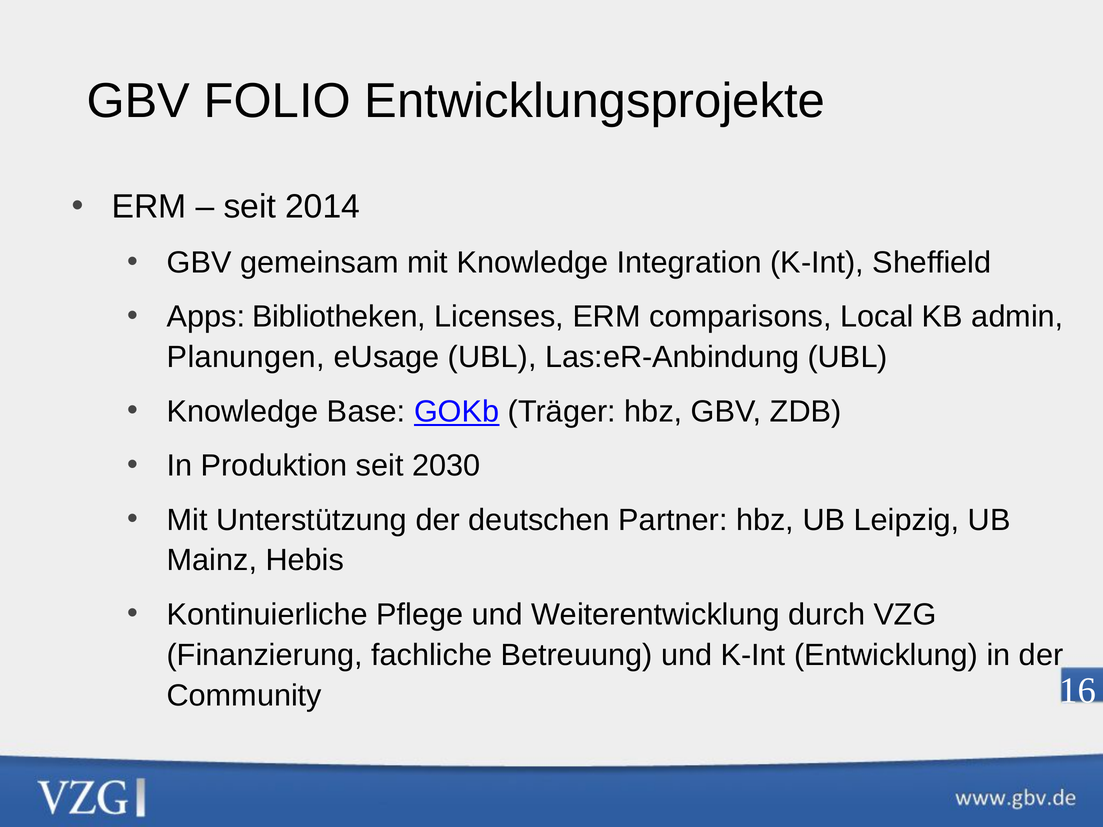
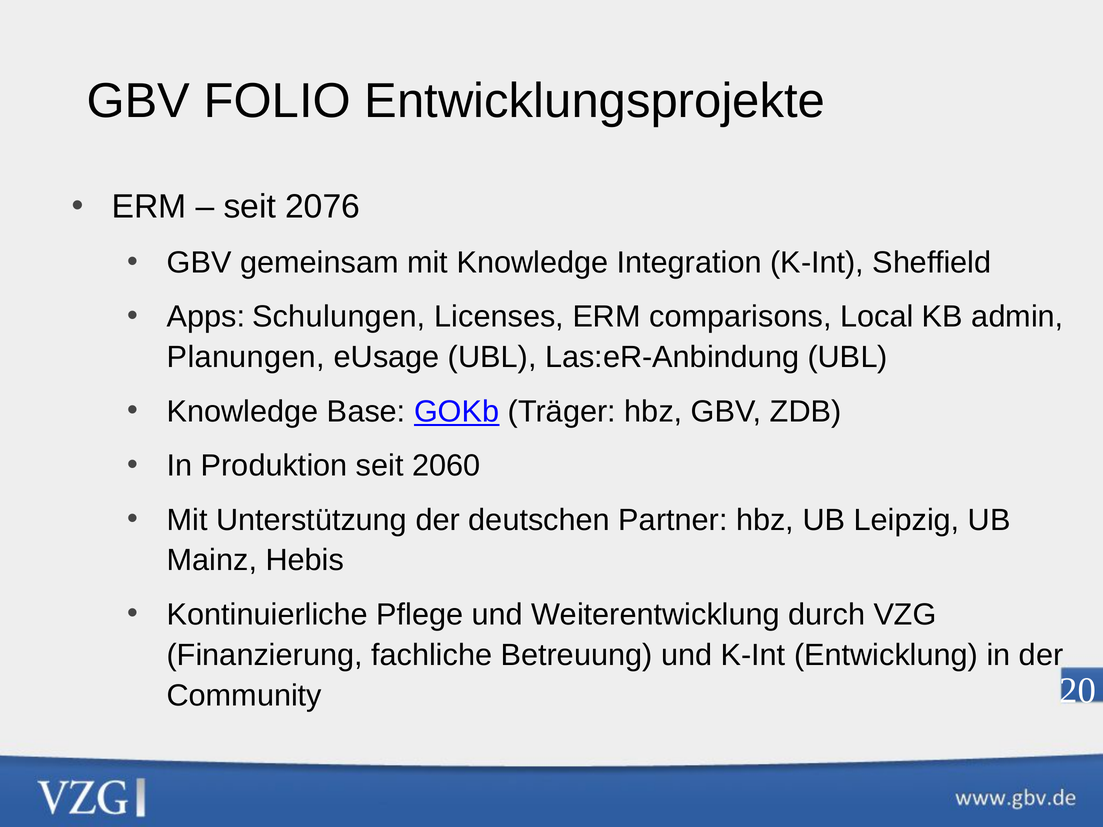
2014: 2014 -> 2076 (323, 207)
Bibliotheken: Bibliotheken -> Schulungen (339, 317)
2030: 2030 -> 2060 (446, 466)
16: 16 -> 20 (1078, 691)
